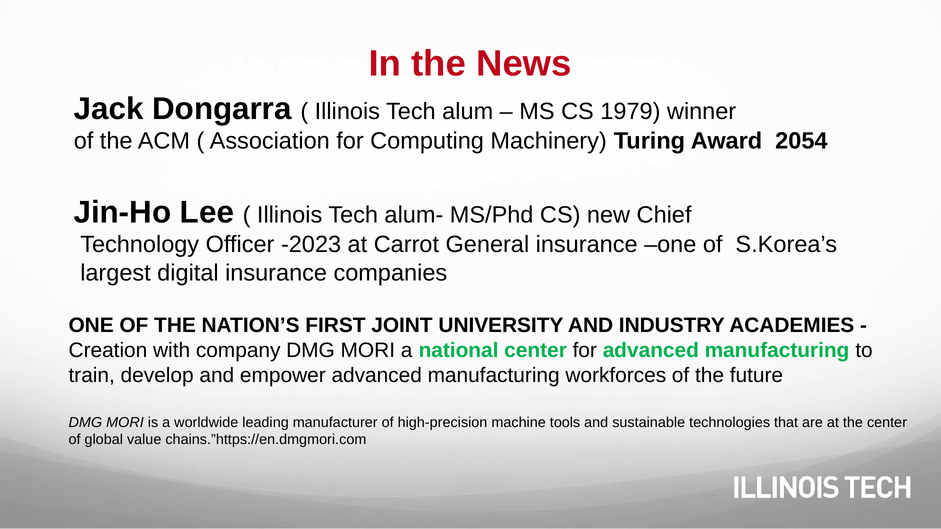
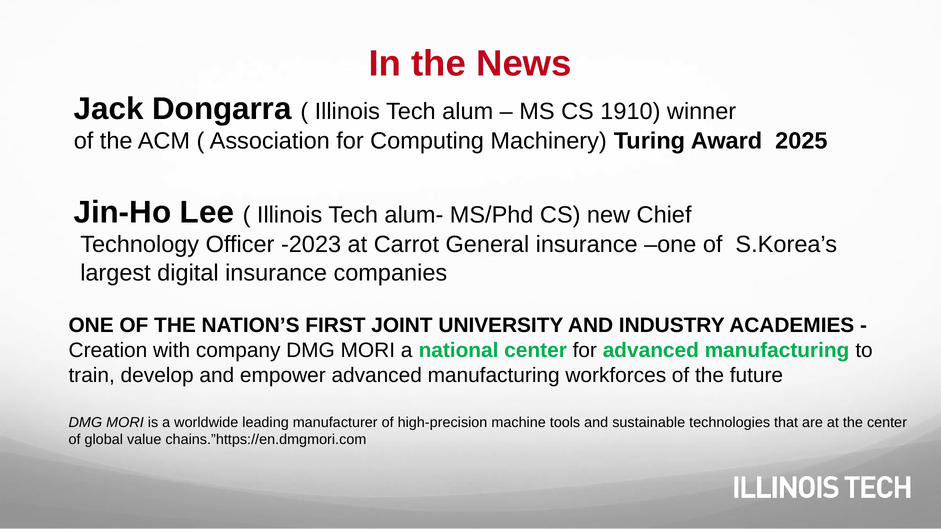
1979: 1979 -> 1910 (630, 111)
2054: 2054 -> 2025 (801, 141)
